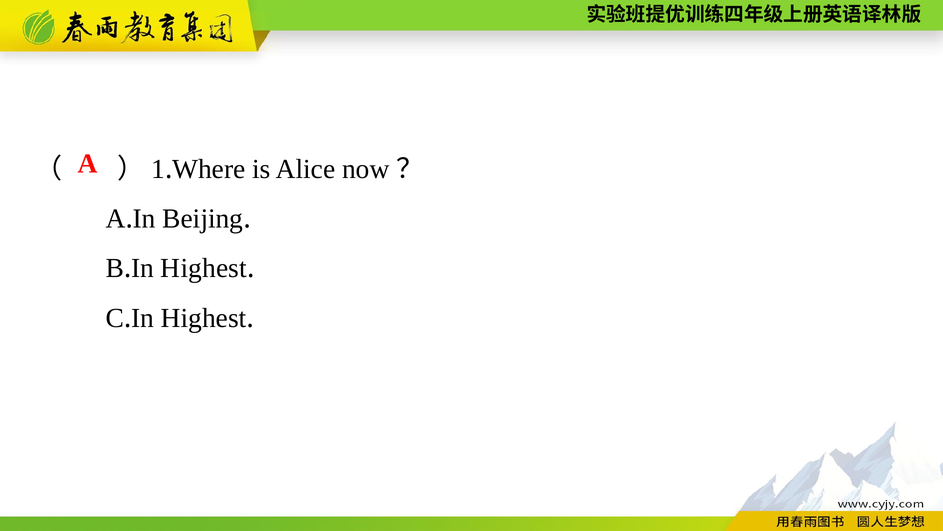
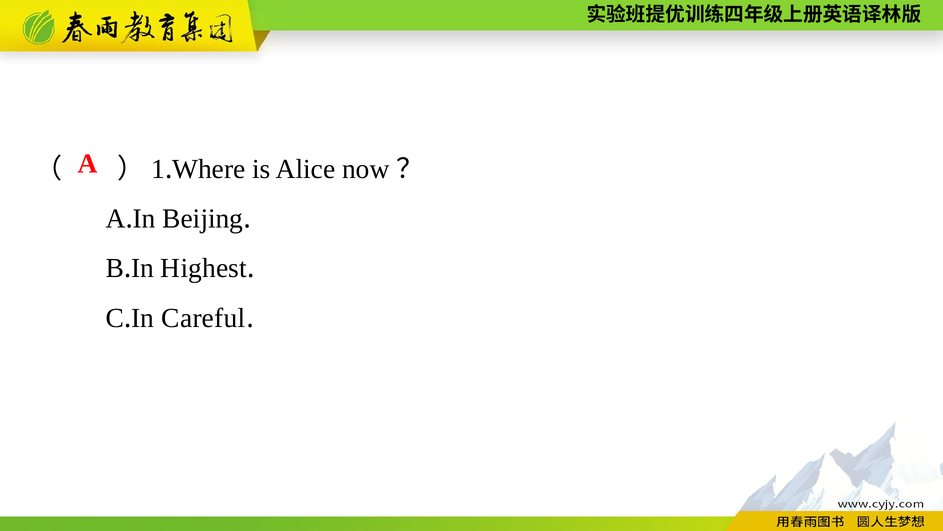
Highest: Highest -> Careful (204, 318)
